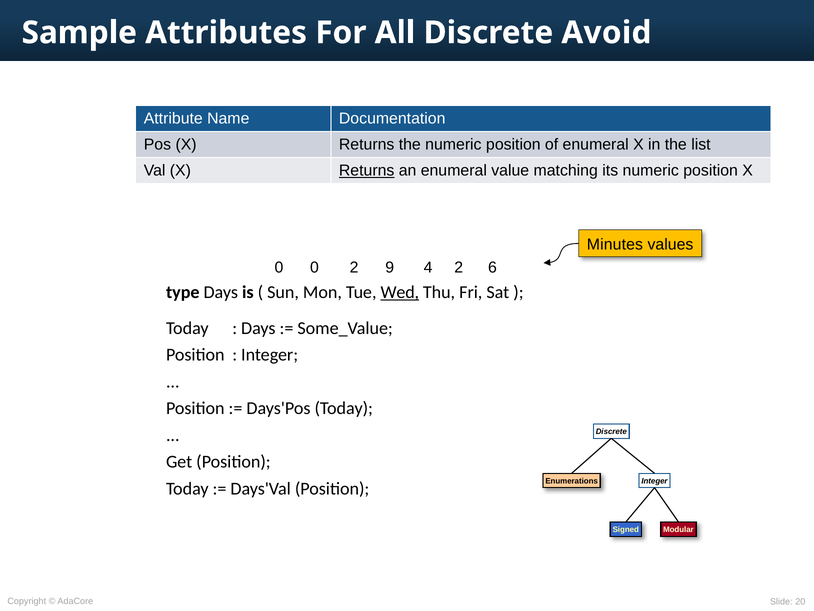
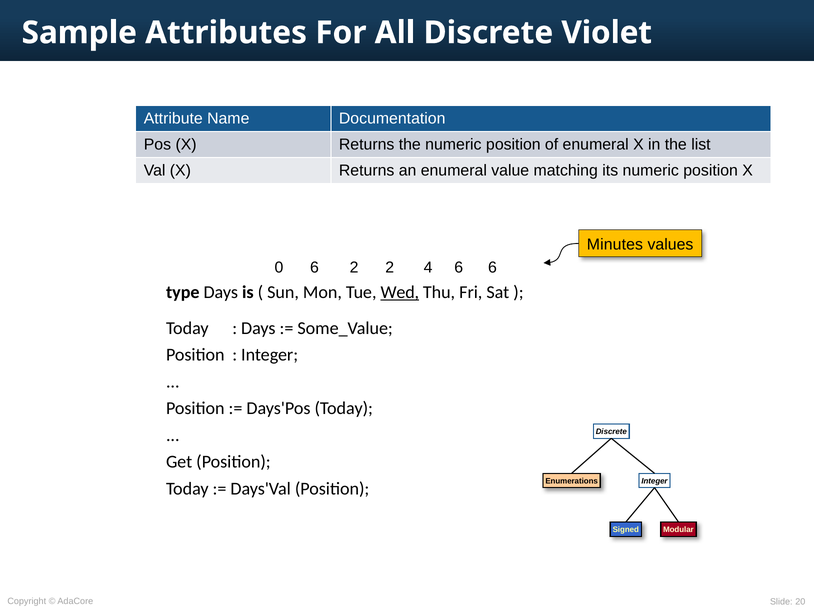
Avoid: Avoid -> Violet (607, 33)
Returns underline: present -> none (367, 170)
0 0: 0 -> 6 (314, 267)
2 9: 9 -> 2 (390, 267)
4 2: 2 -> 6 (459, 267)
